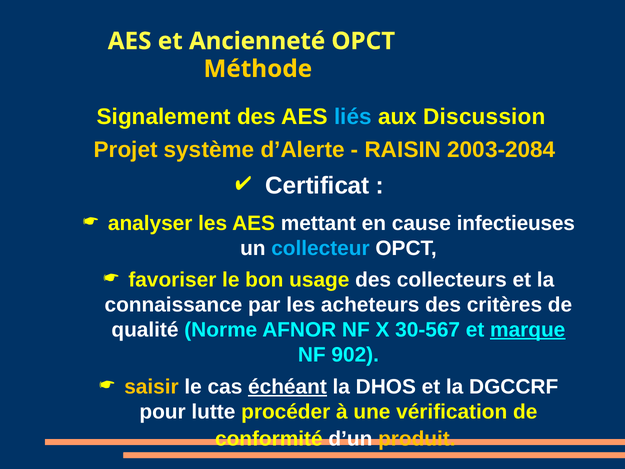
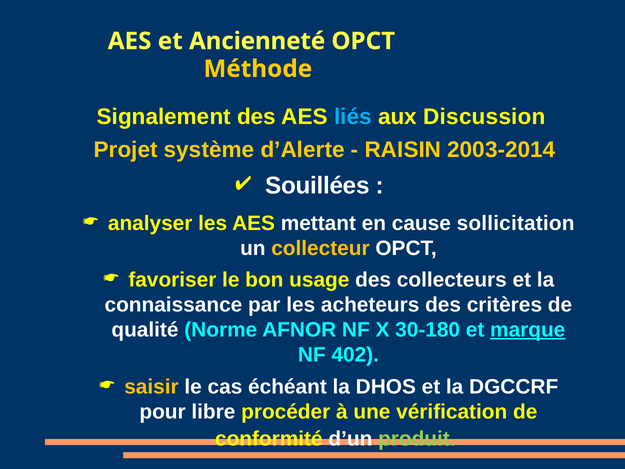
2003-2084: 2003-2084 -> 2003-2014 (501, 150)
Certificat: Certificat -> Souillées (317, 185)
infectieuses: infectieuses -> sollicitation (516, 223)
collecteur colour: light blue -> yellow (320, 248)
30-567: 30-567 -> 30-180 (428, 330)
902: 902 -> 402 (355, 355)
échéant underline: present -> none (287, 387)
lutte: lutte -> libre (213, 412)
produit colour: yellow -> light green (417, 438)
